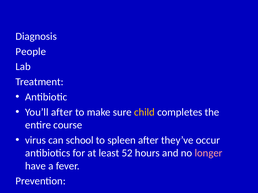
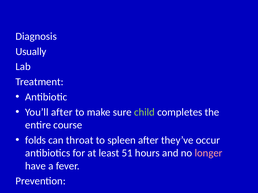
People: People -> Usually (31, 52)
child colour: yellow -> light green (144, 112)
virus: virus -> folds (36, 141)
school: school -> throat (80, 141)
52: 52 -> 51 (127, 153)
